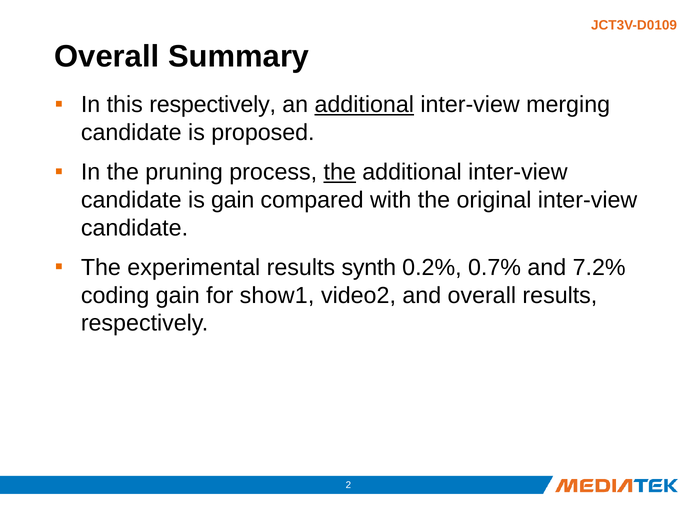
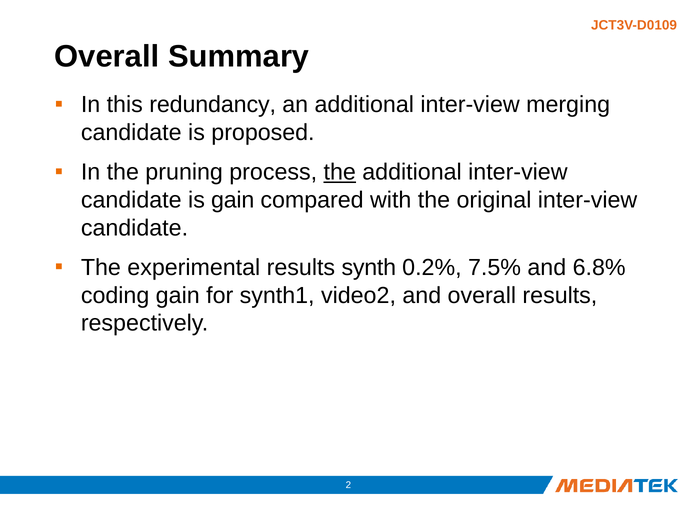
this respectively: respectively -> redundancy (213, 105)
additional underline: present -> none (364, 105)
0.7%: 0.7% -> 7.5% (495, 267)
7.2%: 7.2% -> 6.8% (599, 267)
show1: show1 -> synth1 (277, 295)
